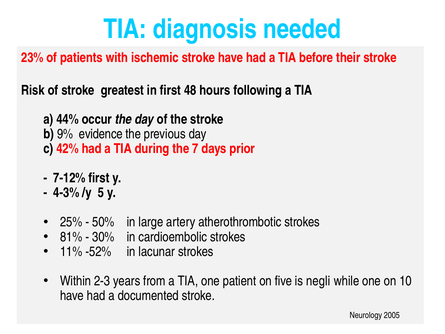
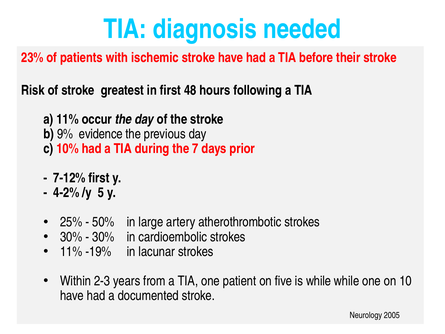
a 44%: 44% -> 11% (68, 119)
42%: 42% -> 10% (68, 149)
4-3%: 4-3% -> 4-2% (66, 193)
81%: 81% -> 30% (71, 237)
-52%: -52% -> -19% (98, 251)
is negli: negli -> while (318, 281)
